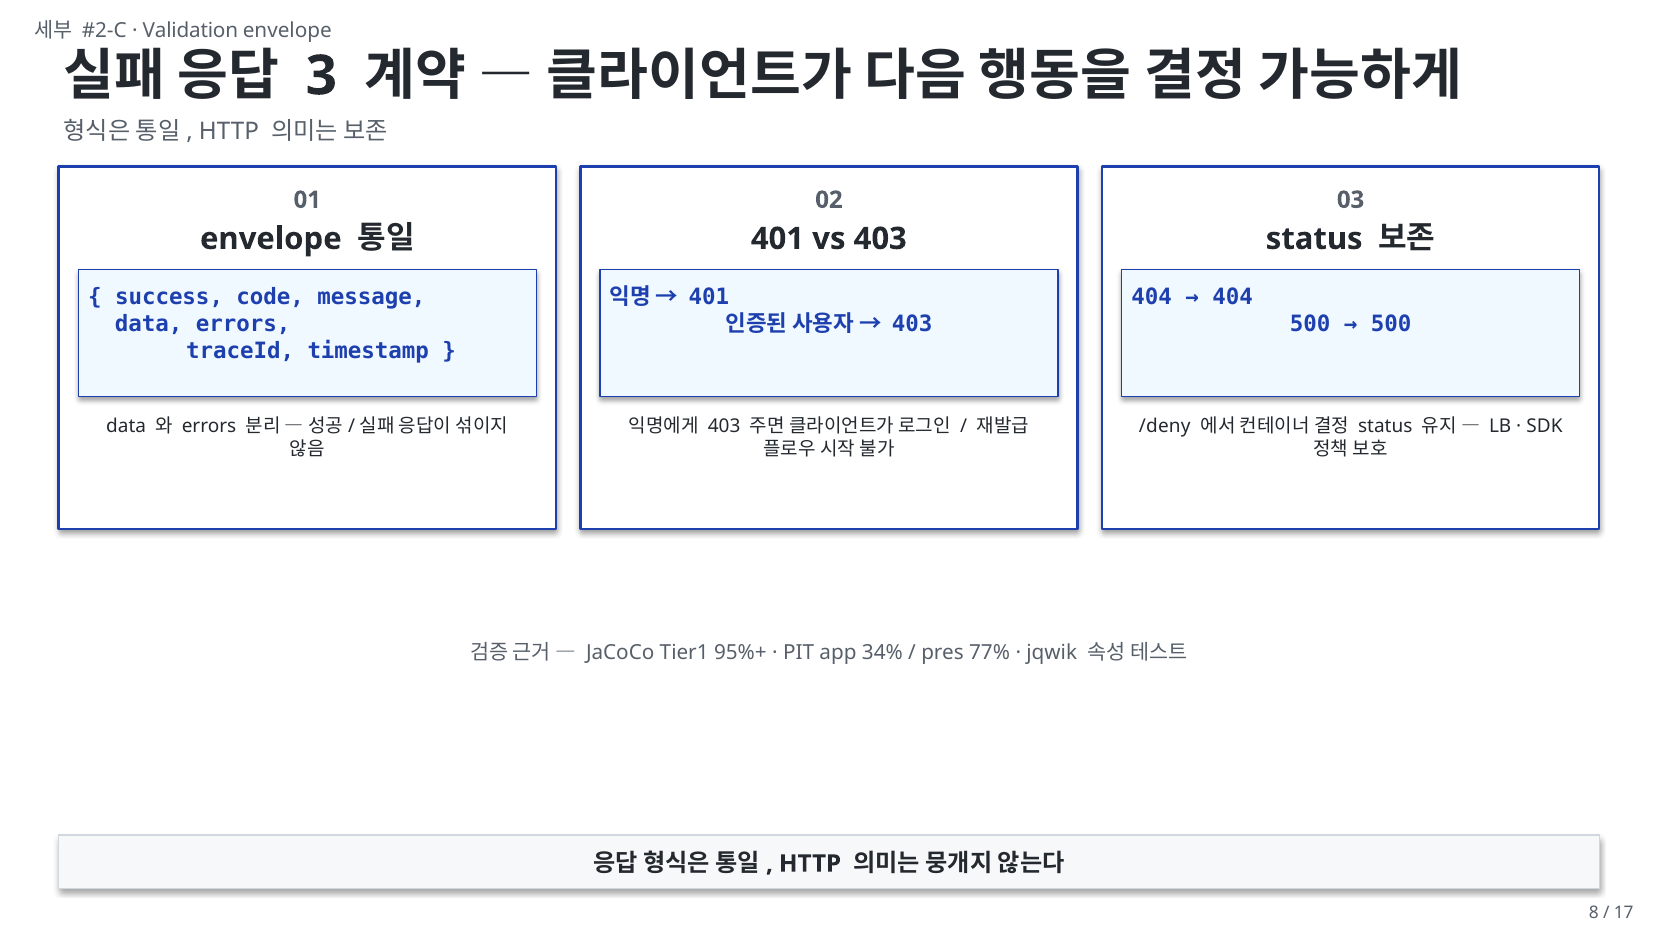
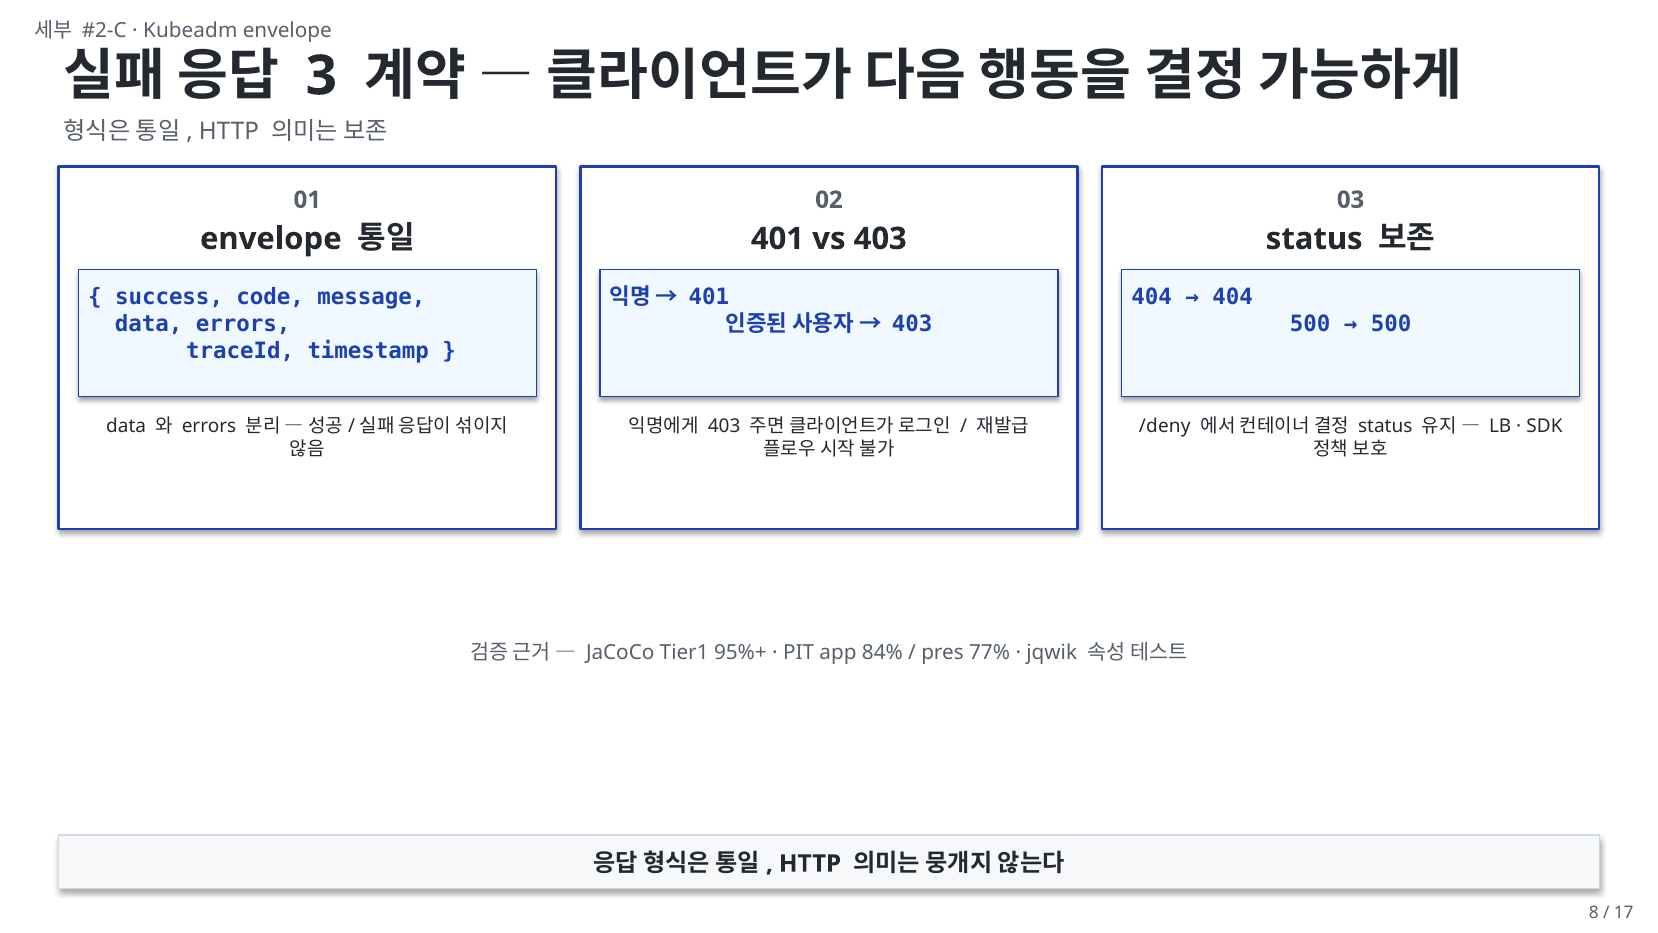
Validation: Validation -> Kubeadm (190, 31)
34%: 34% -> 84% (882, 653)
